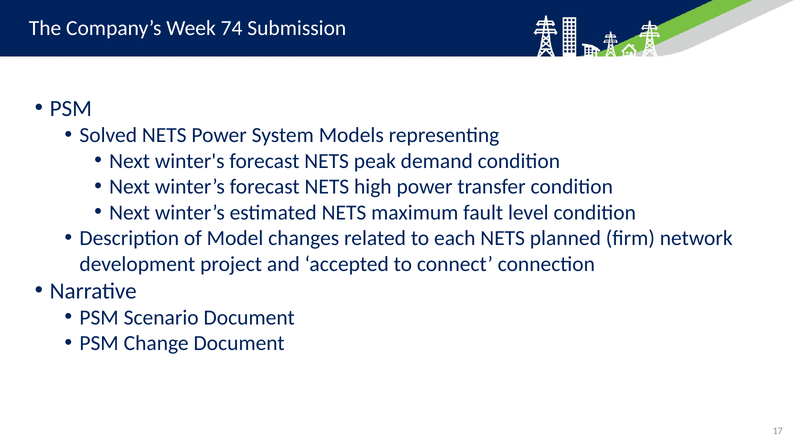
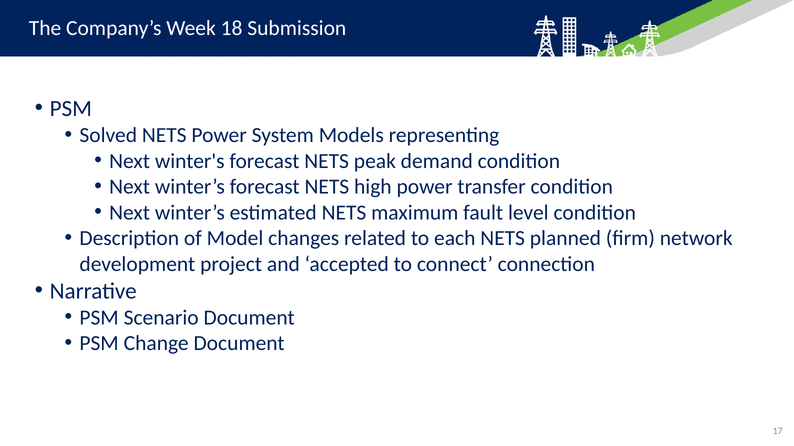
74: 74 -> 18 (232, 28)
